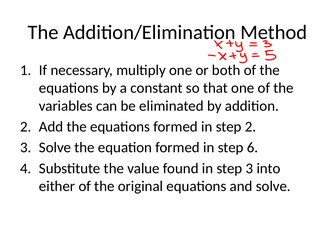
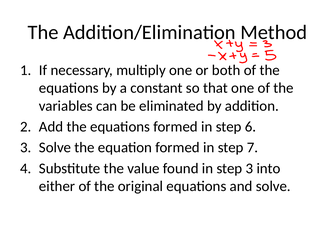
step 2: 2 -> 6 (250, 127)
6: 6 -> 7 (253, 148)
